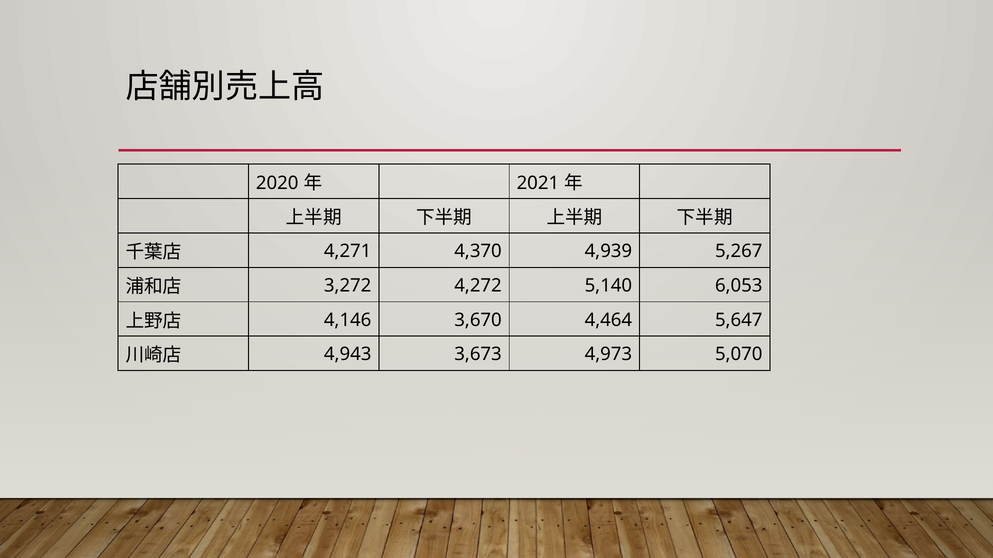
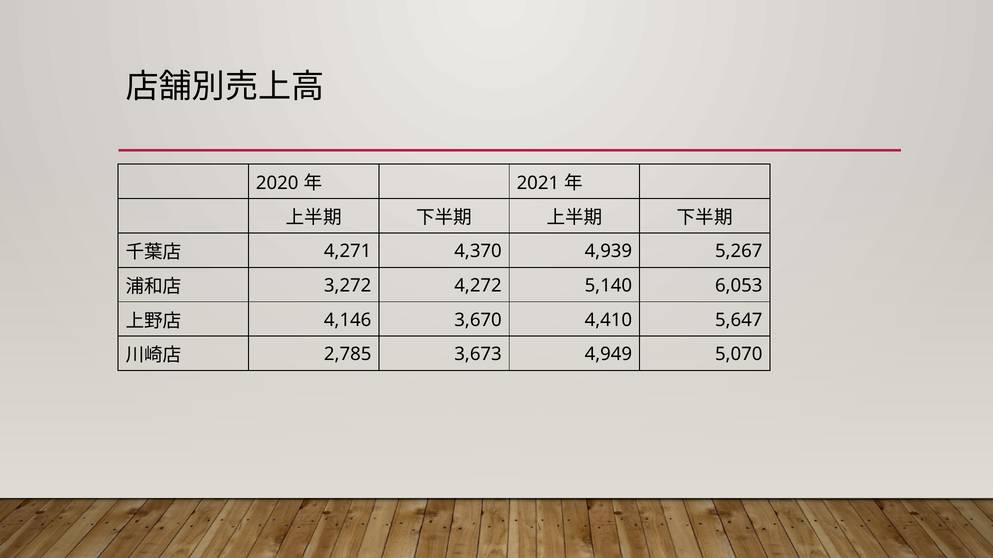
4,464: 4,464 -> 4,410 (608, 320)
4,943: 4,943 -> 2,785 (348, 355)
4,973: 4,973 -> 4,949 (608, 355)
